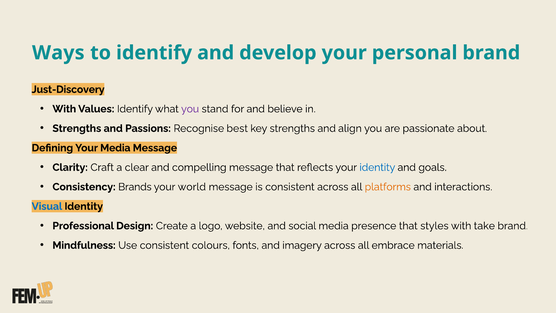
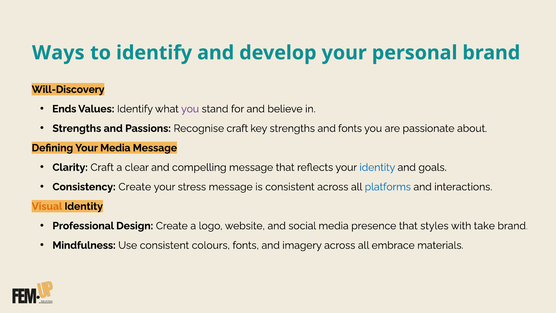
Just-Discovery: Just-Discovery -> Will-Discovery (68, 89)
With: With -> Ends (64, 109)
Recognise best: best -> craft (237, 128)
and align: align -> fonts (350, 128)
Consistency Brands: Brands -> Create (135, 187)
world: world -> stress (192, 187)
platforms colour: orange -> blue (388, 187)
Visual colour: blue -> orange (47, 206)
